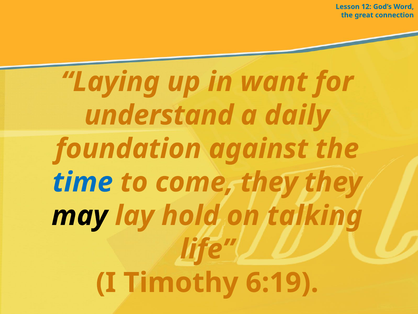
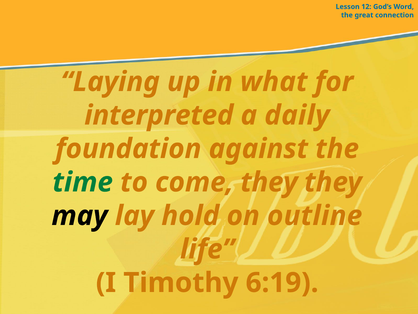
want: want -> what (274, 82)
understand: understand -> interpreted (159, 115)
time colour: blue -> green (83, 182)
talking: talking -> outline (315, 215)
